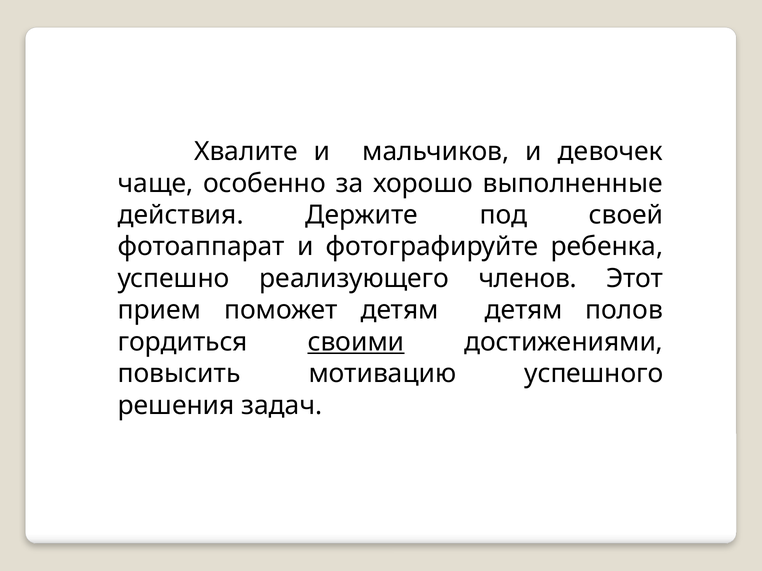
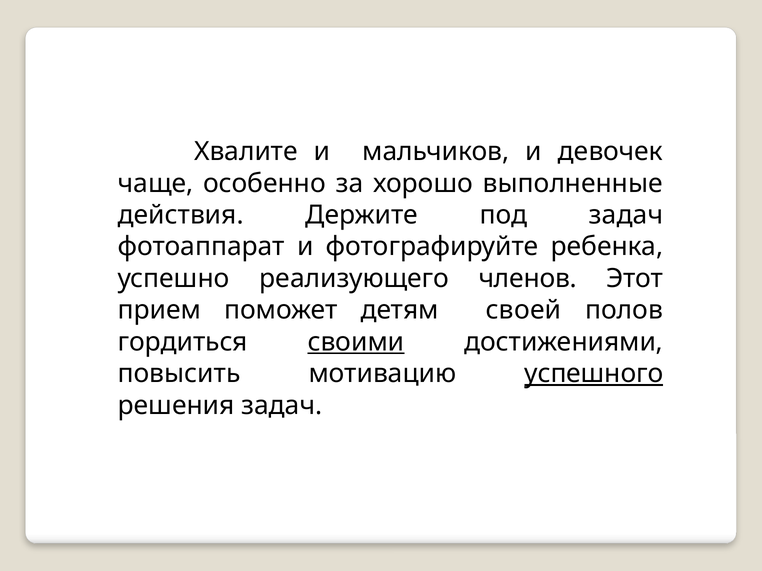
под своей: своей -> задач (626, 215)
детям детям: детям -> своей (523, 310)
успешного underline: none -> present (594, 374)
